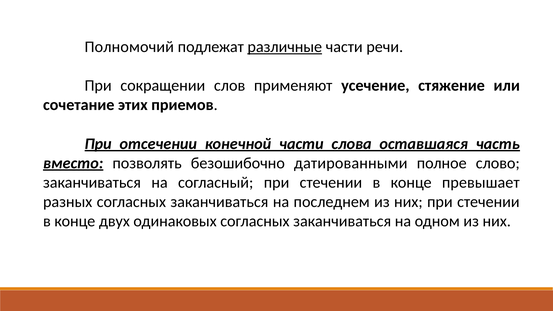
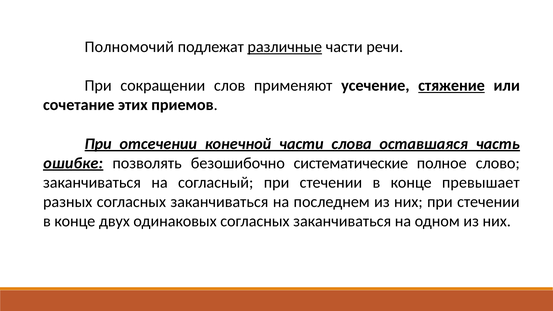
стяжение underline: none -> present (452, 86)
вместо: вместо -> ошибке (73, 163)
датированными: датированными -> систематические (351, 163)
